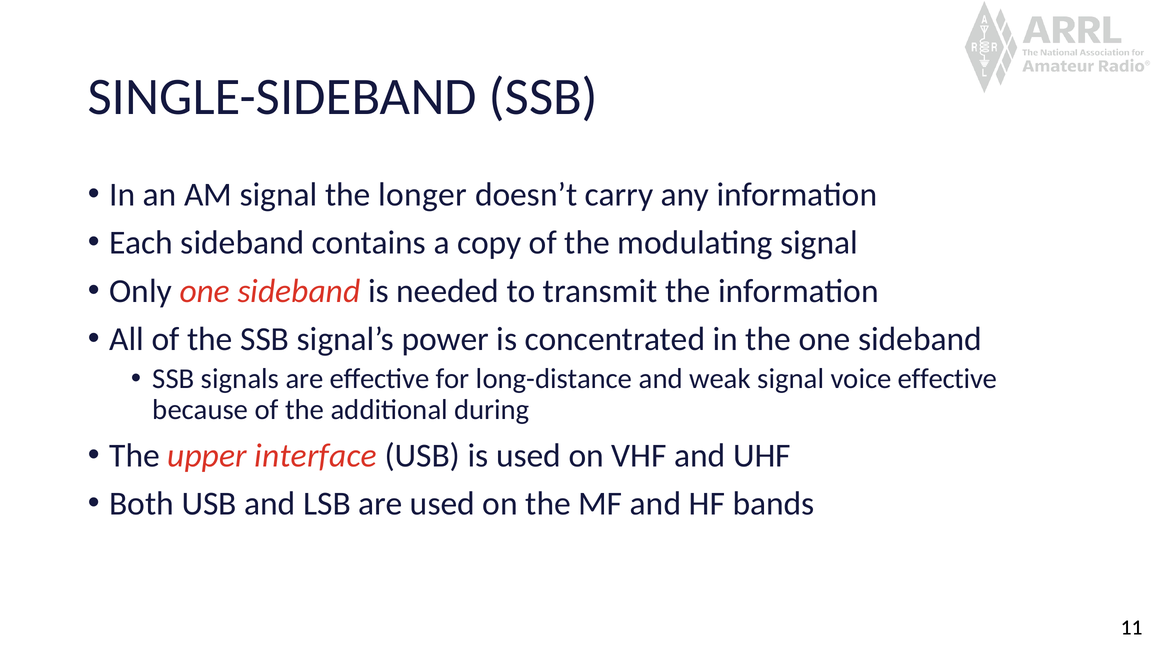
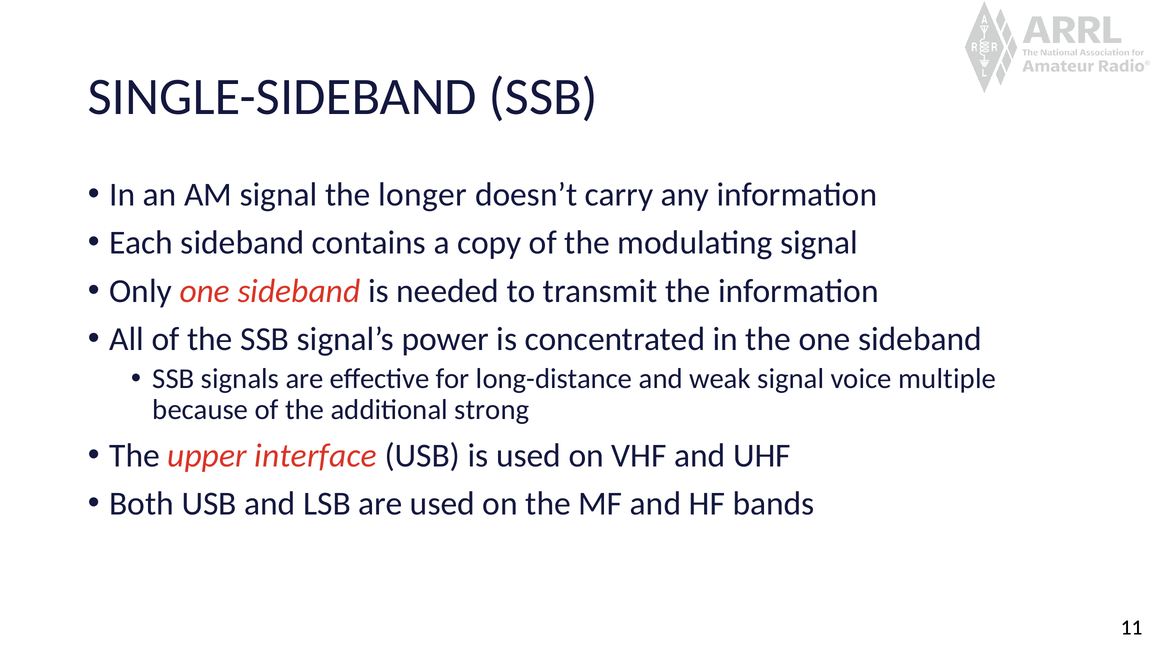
voice effective: effective -> multiple (947, 379)
during: during -> strong (492, 410)
